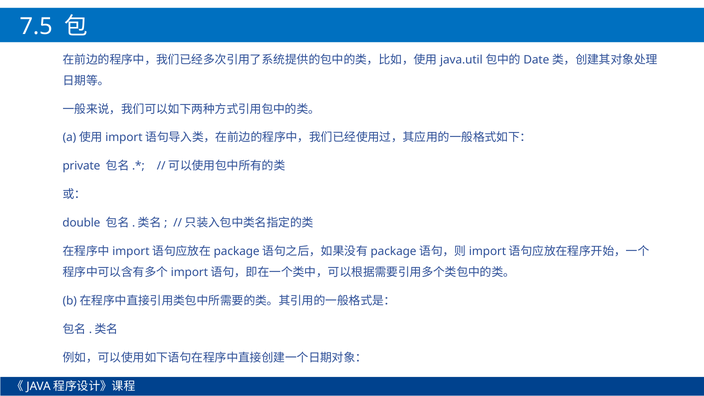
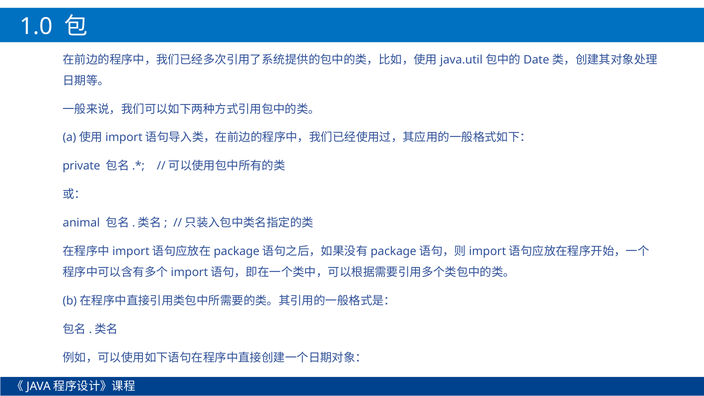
7.5: 7.5 -> 1.0 (36, 27)
double: double -> animal (81, 223)
